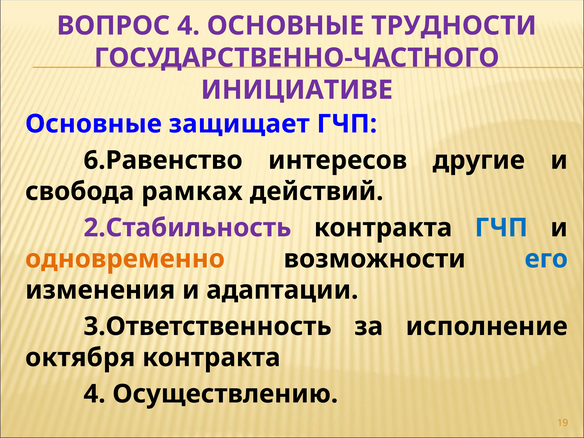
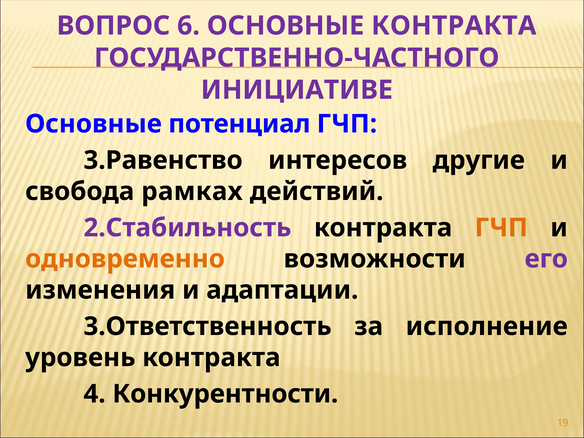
ВОПРОС 4: 4 -> 6 (188, 26)
ОСНОВНЫЕ ТРУДНОСТИ: ТРУДНОСТИ -> КОНТРАКТА (454, 26)
защищает: защищает -> потенциал (239, 124)
6.Равенство: 6.Равенство -> 3.Равенство (163, 160)
ГЧП colour: blue -> orange (501, 228)
его colour: blue -> purple (546, 259)
октября: октября -> уровень (80, 358)
Осуществлению: Осуществлению -> Конкурентности (225, 394)
